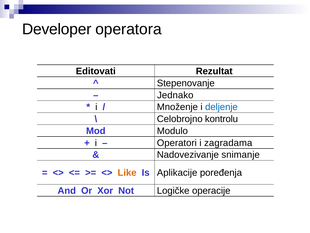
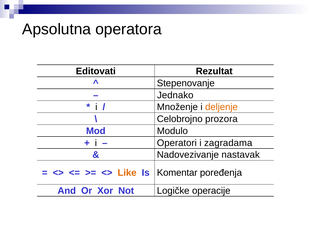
Developer: Developer -> Apsolutna (57, 29)
deljenje colour: blue -> orange (221, 107)
kontrolu: kontrolu -> prozora (221, 119)
snimanje: snimanje -> nastavak (241, 155)
Aplikacije: Aplikacije -> Komentar (177, 172)
